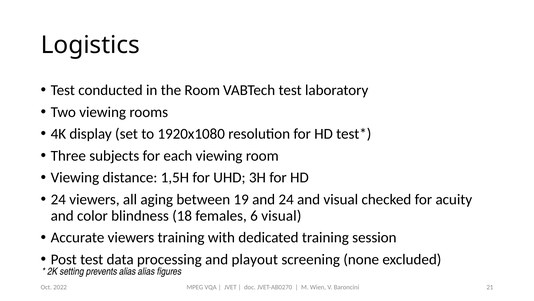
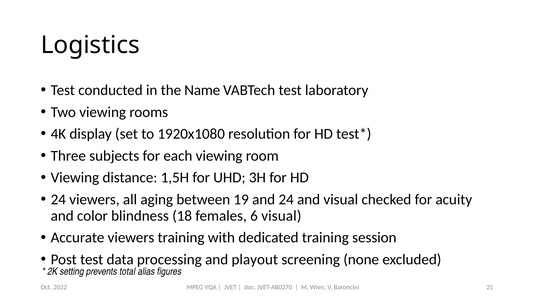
the Room: Room -> Name (202, 90)
prevents alias: alias -> total (127, 271)
